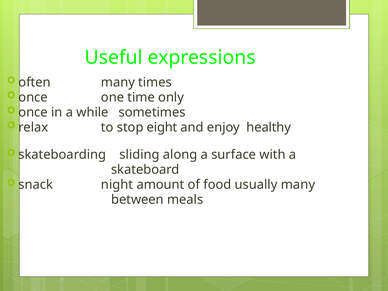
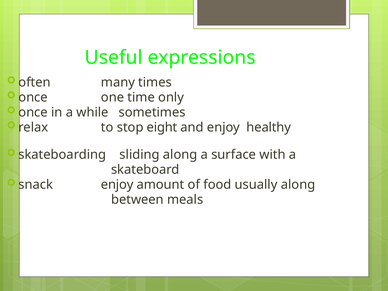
snack night: night -> enjoy (117, 185)
usually many: many -> along (298, 185)
